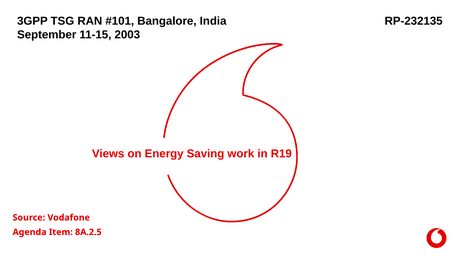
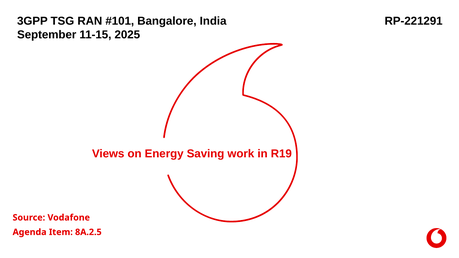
RP-232135: RP-232135 -> RP-221291 (414, 21)
2003: 2003 -> 2025 (127, 35)
